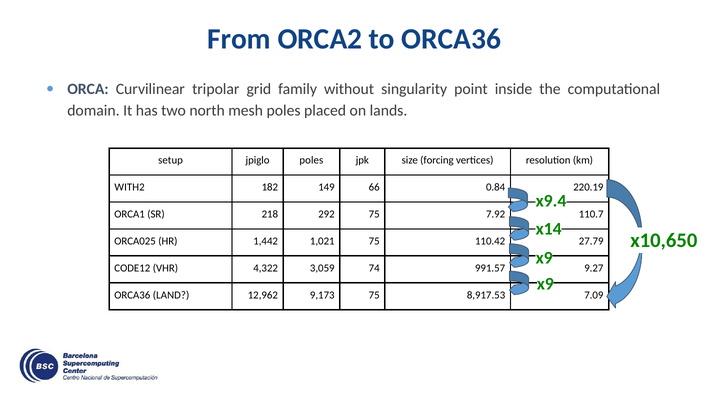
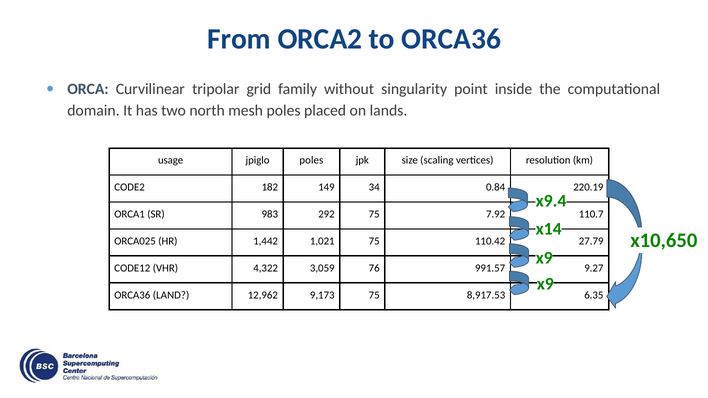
setup: setup -> usage (171, 160)
forcing: forcing -> scaling (437, 160)
WITH2: WITH2 -> CODE2 (130, 187)
66: 66 -> 34 (374, 187)
218: 218 -> 983 (270, 214)
74: 74 -> 76 (374, 268)
7.09: 7.09 -> 6.35 (594, 295)
